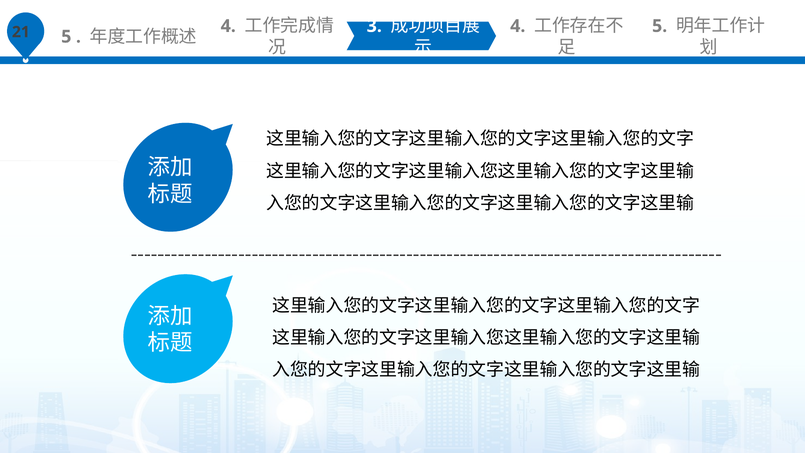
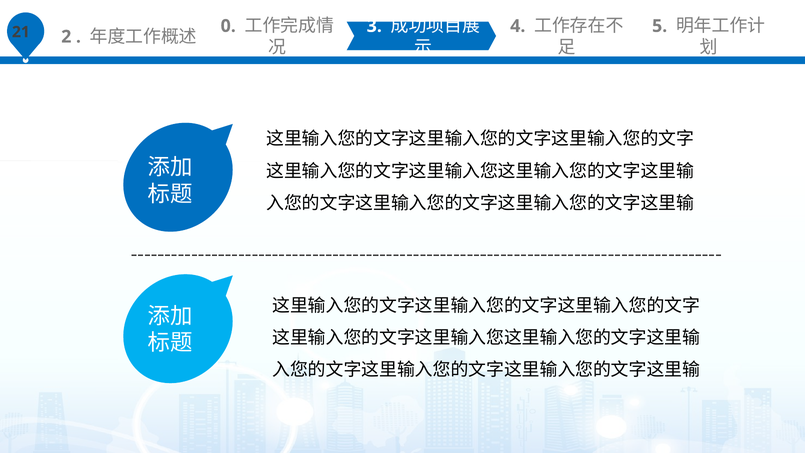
5: 5 -> 2 (66, 37)
4: 4 -> 0 (228, 26)
